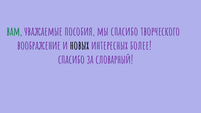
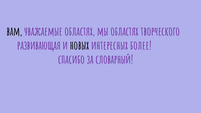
вам colour: green -> black (14, 32)
уважаемые пособия: пособия -> областях (80, 32)
мы спасибо: спасибо -> областях (125, 32)
воображение: воображение -> развивающая (39, 46)
